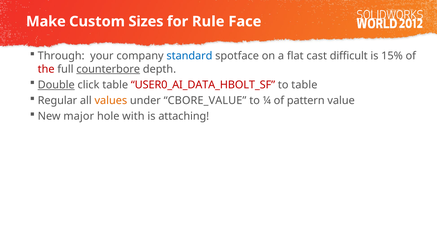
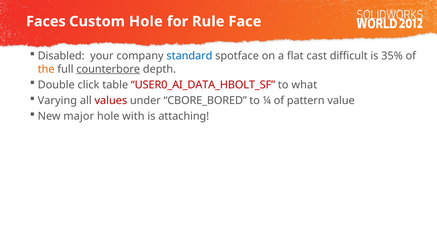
Make: Make -> Faces (46, 21)
Custom Sizes: Sizes -> Hole (146, 21)
Through: Through -> Disabled (61, 56)
15%: 15% -> 35% (392, 56)
the colour: red -> orange (46, 69)
Double underline: present -> none (56, 85)
to table: table -> what (304, 85)
Regular: Regular -> Varying (57, 101)
values colour: orange -> red (111, 101)
CBORE_VALUE: CBORE_VALUE -> CBORE_BORED (205, 101)
